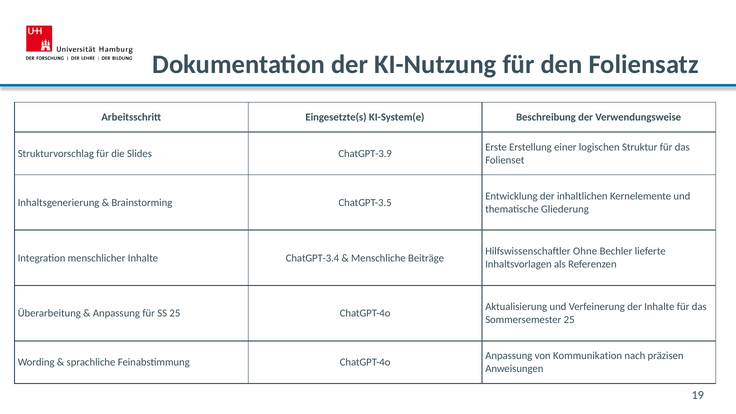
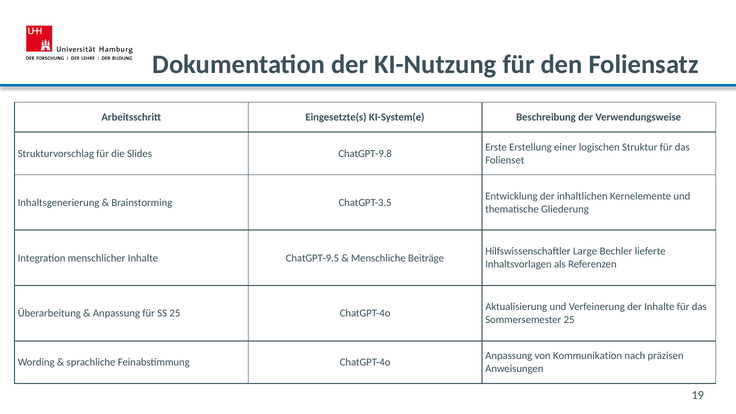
ChatGPT-3.9: ChatGPT-3.9 -> ChatGPT-9.8 (365, 153)
Ohne: Ohne -> Large (585, 251)
ChatGPT-3.4: ChatGPT-3.4 -> ChatGPT-9.5 (313, 258)
